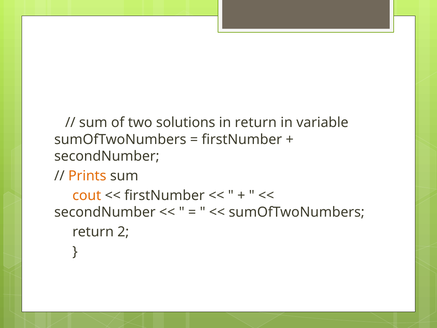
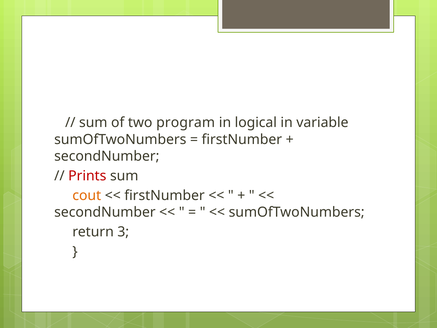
solutions: solutions -> program (186, 123)
in return: return -> logical (256, 123)
Prints colour: orange -> red (87, 176)
2: 2 -> 3 (123, 232)
